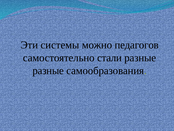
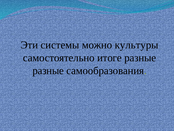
педагогов: педагогов -> культуры (137, 45)
стали: стали -> итоге (109, 58)
